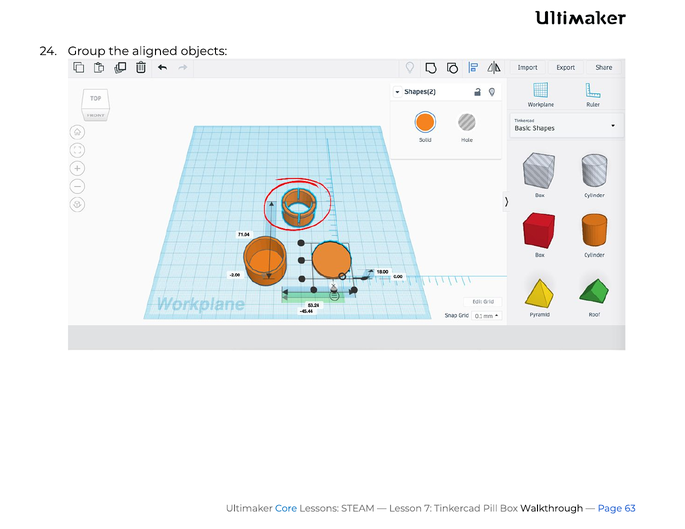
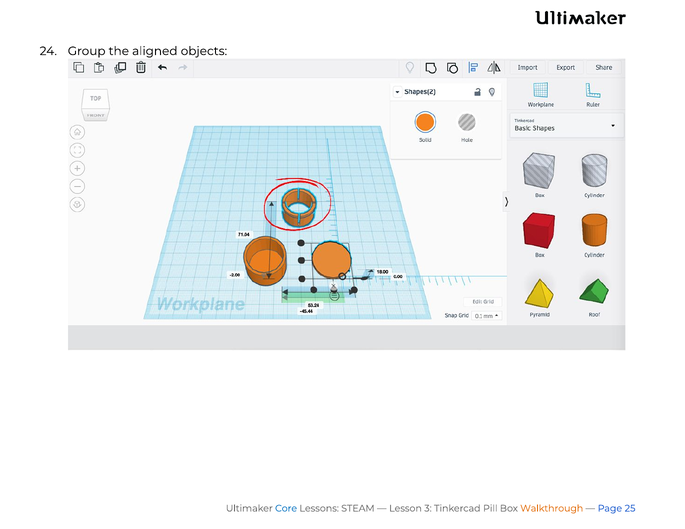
7: 7 -> 3 (428, 509)
Walkthrough colour: black -> orange (552, 509)
63: 63 -> 25 (630, 509)
